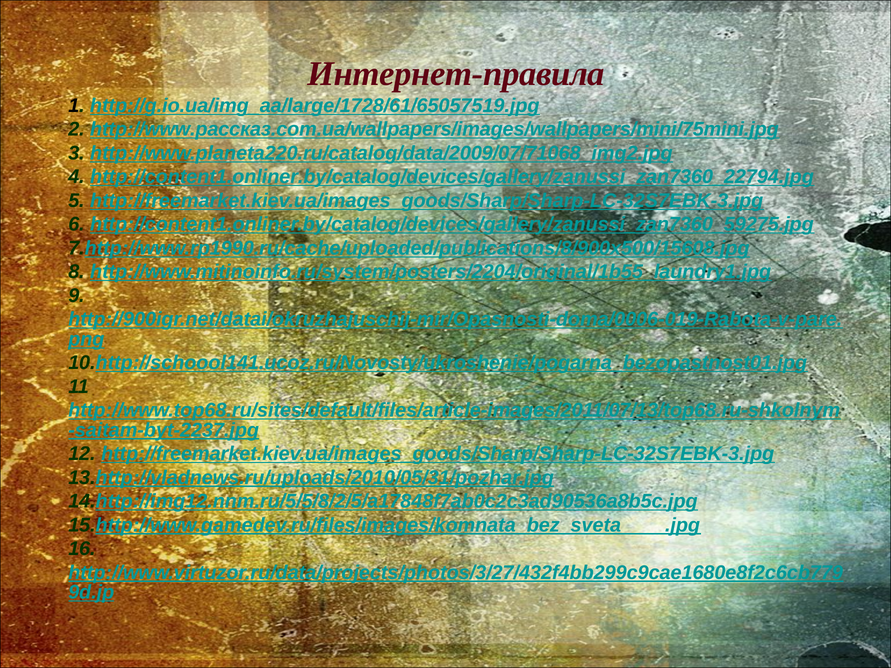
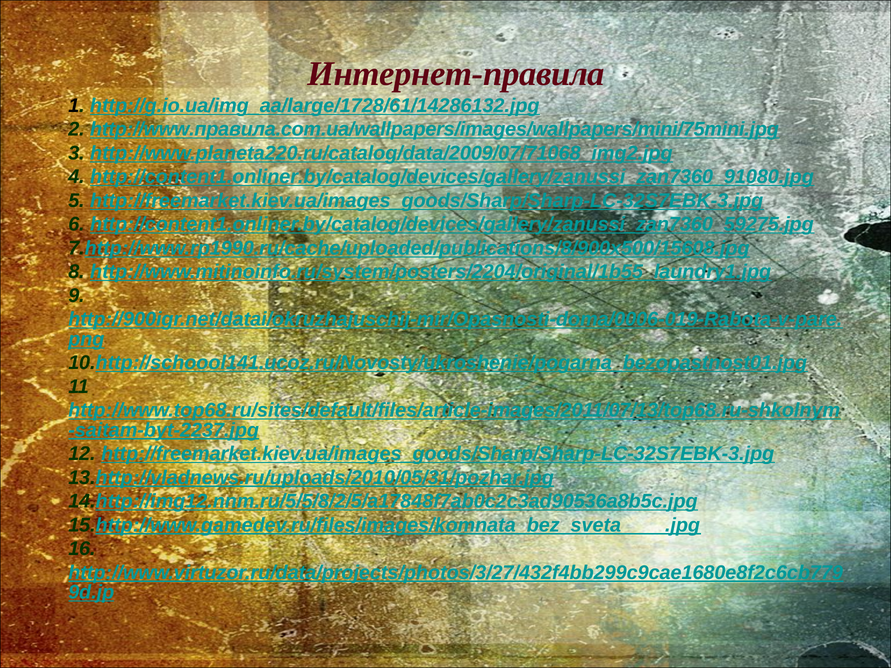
http://g.io.ua/img_aa/large/1728/61/65057519.jpg: http://g.io.ua/img_aa/large/1728/61/65057519.jpg -> http://g.io.ua/img_aa/large/1728/61/14286132.jpg (315, 106)
http://www.рассказ.com.ua/wallpapers/images/wallpapers/mini/75mini.jpg: http://www.рассказ.com.ua/wallpapers/images/wallpapers/mini/75mini.jpg -> http://www.правила.com.ua/wallpapers/images/wallpapers/mini/75mini.jpg (434, 129)
http://content1.onliner.by/catalog/devices/gallery/zanussi_zan7360_22794.jpg: http://content1.onliner.by/catalog/devices/gallery/zanussi_zan7360_22794.jpg -> http://content1.onliner.by/catalog/devices/gallery/zanussi_zan7360_91080.jpg (452, 177)
